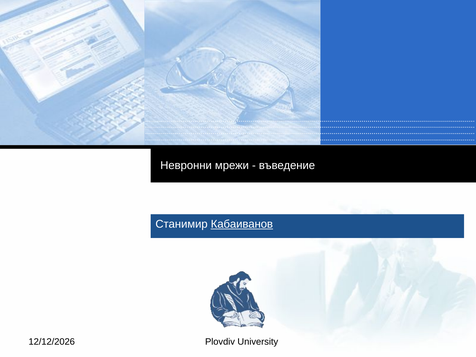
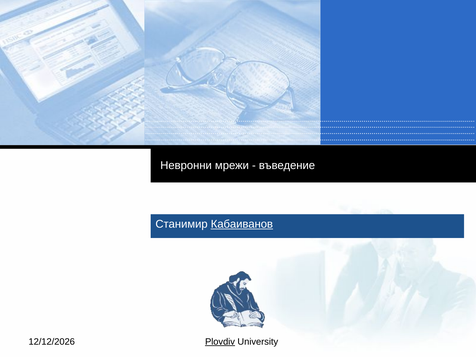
Plovdiv underline: none -> present (220, 342)
